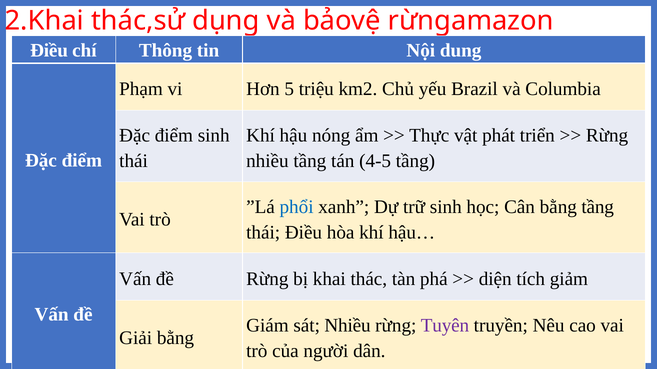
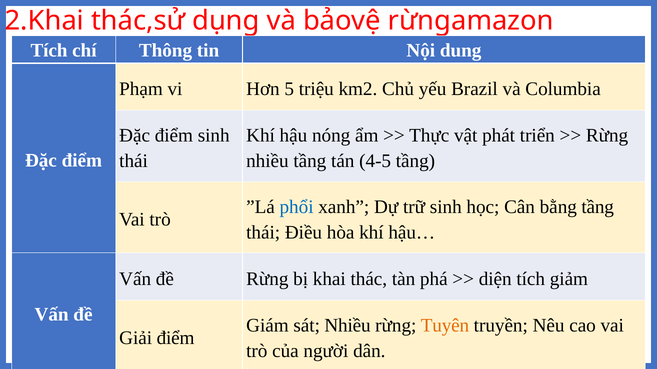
Điều: Điều -> Tích (49, 51)
Tuyên colour: purple -> orange (445, 326)
Giải bằng: bằng -> điểm (176, 339)
